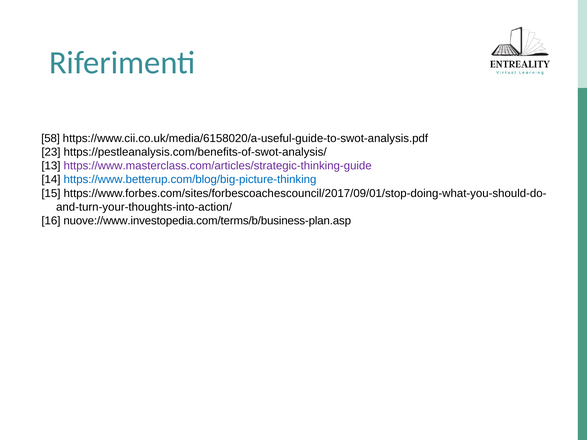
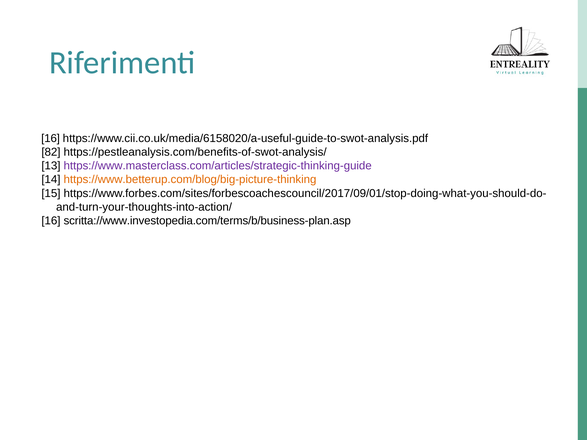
58: 58 -> 16 (51, 139)
23: 23 -> 82 (51, 152)
https://www.betterup.com/blog/big-picture-thinking colour: blue -> orange (190, 180)
nuove://www.investopedia.com/terms/b/business-plan.asp: nuove://www.investopedia.com/terms/b/business-plan.asp -> scritta://www.investopedia.com/terms/b/business-plan.asp (207, 221)
